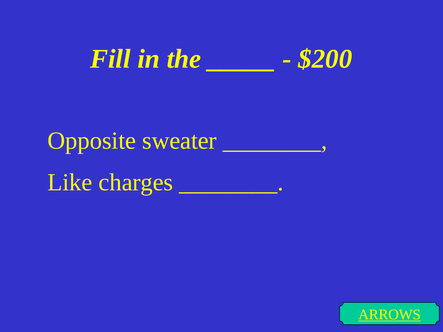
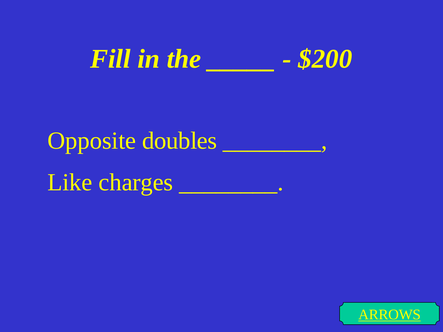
sweater: sweater -> doubles (180, 141)
